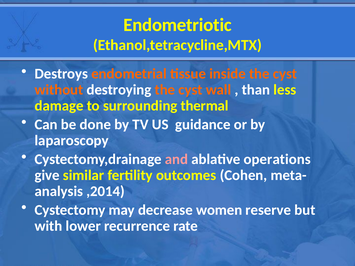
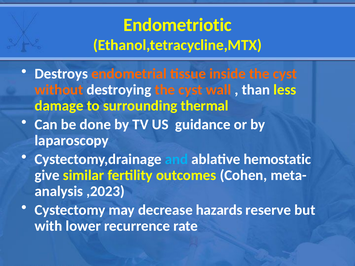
and colour: pink -> light blue (176, 159)
operations: operations -> hemostatic (277, 159)
,2014: ,2014 -> ,2023 (106, 191)
women: women -> hazards (219, 210)
